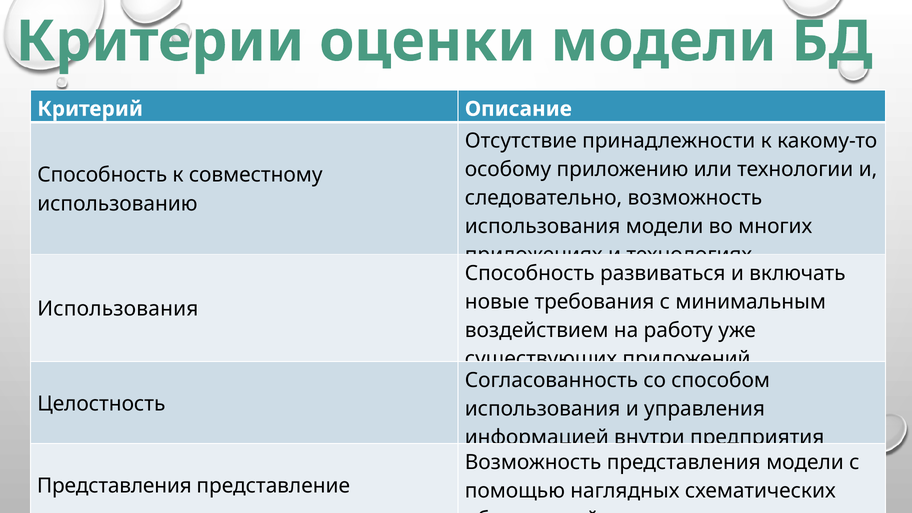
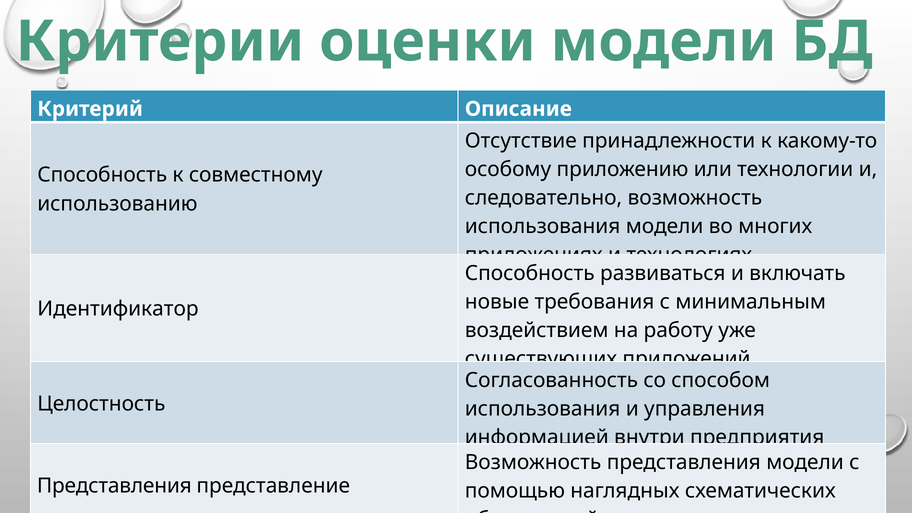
Использования: Использования -> Идентификатор (118, 309)
